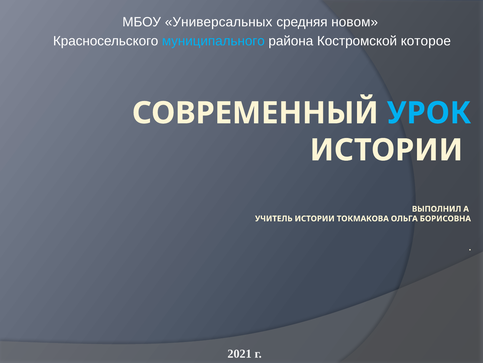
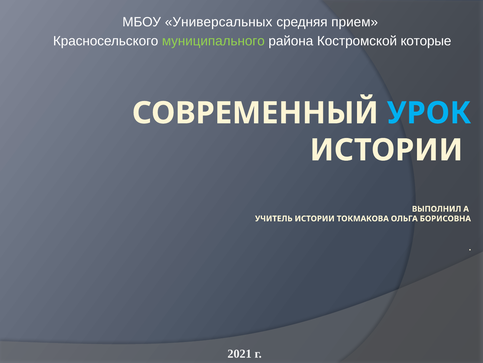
новом: новом -> прием (355, 22)
муниципального colour: light blue -> light green (213, 41)
которое: которое -> которые (426, 41)
